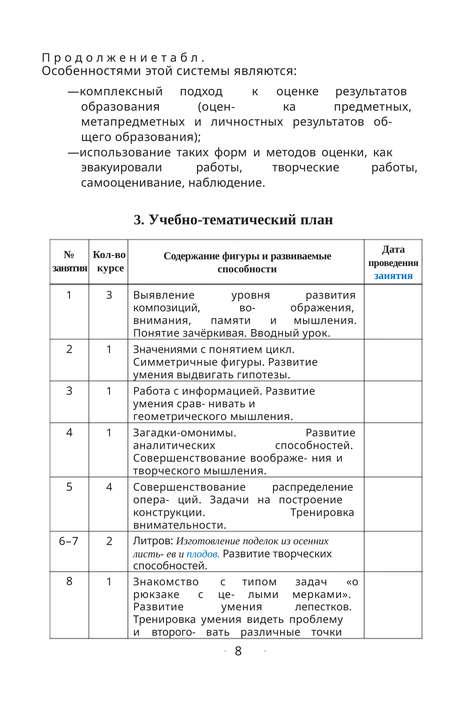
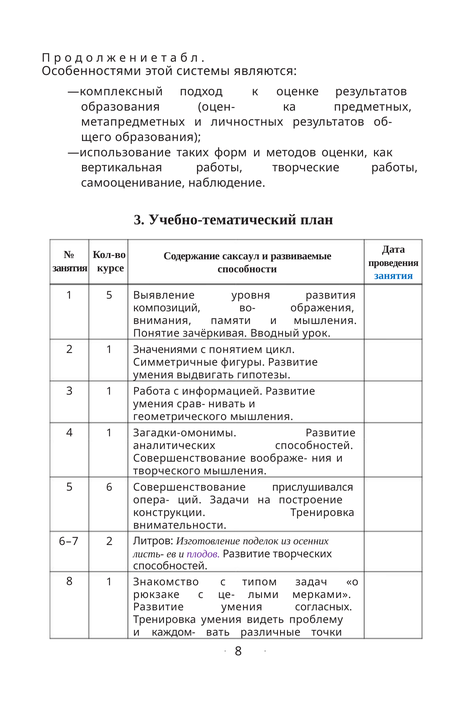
эвакуировали: эвакуировали -> вертикальная (122, 167)
Содержание фигуры: фигуры -> саксаул (241, 256)
1 3: 3 -> 5 (109, 295)
5 4: 4 -> 6 (109, 487)
распределение: распределение -> прислушивался (313, 487)
плодов colour: blue -> purple (203, 553)
лепестков: лепестков -> согласных (324, 606)
второго-: второго- -> каждом- (174, 632)
